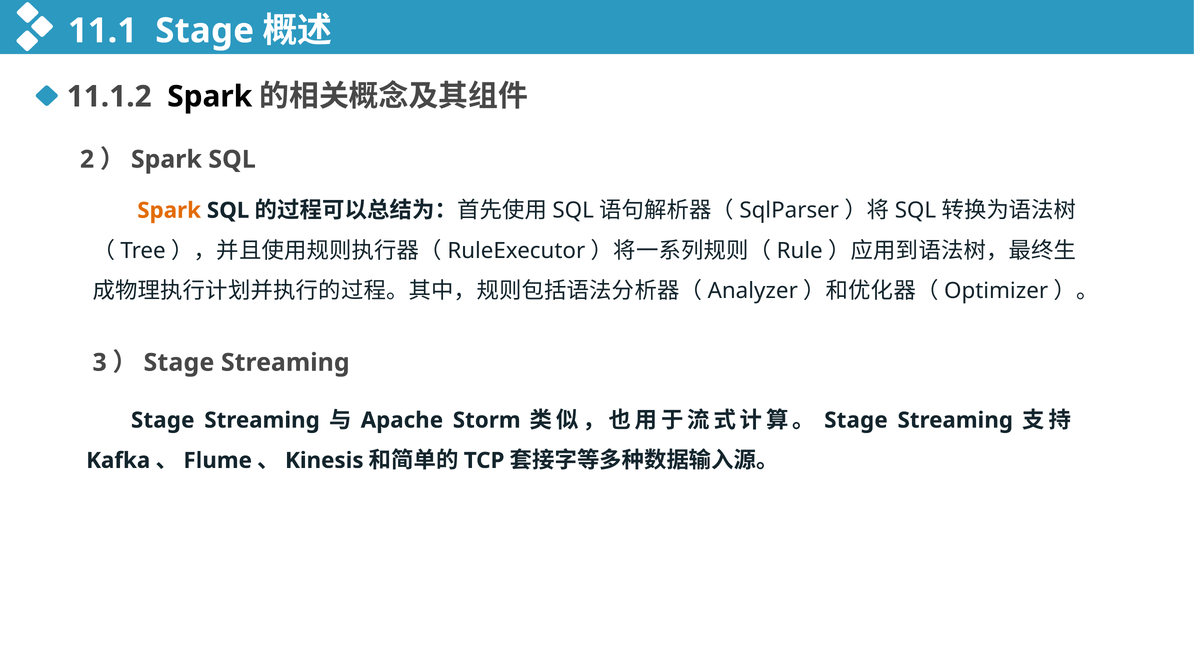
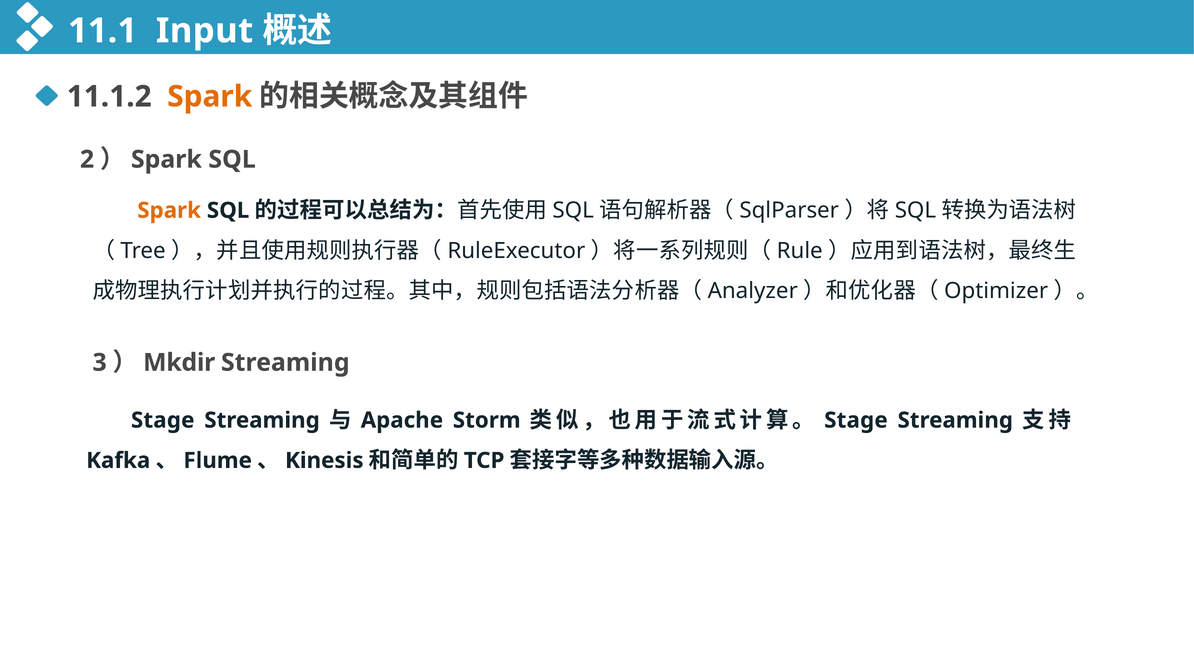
11.1 Stage: Stage -> Input (205, 31)
Spark colour: black -> orange (210, 97)
Stage: Stage -> Mkdir (179, 363)
